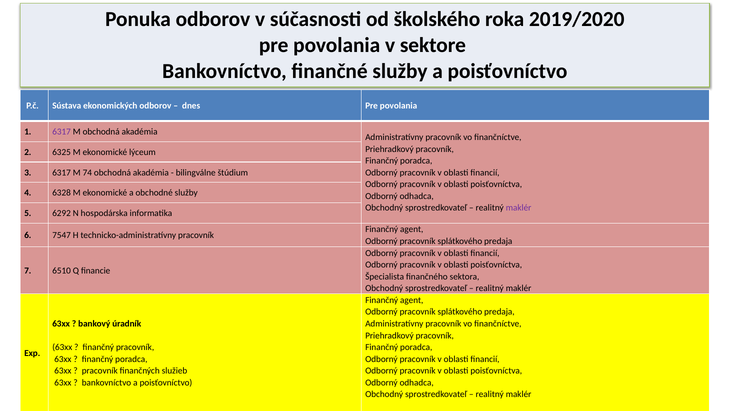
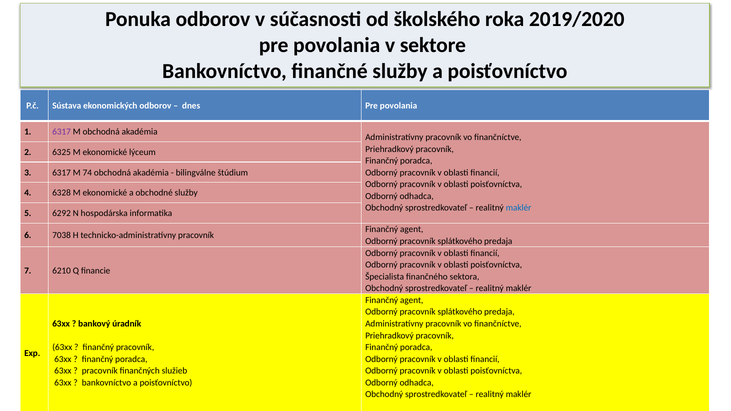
maklér colour: purple -> blue (519, 208)
7547: 7547 -> 7038 (62, 235)
6510: 6510 -> 6210 (62, 271)
